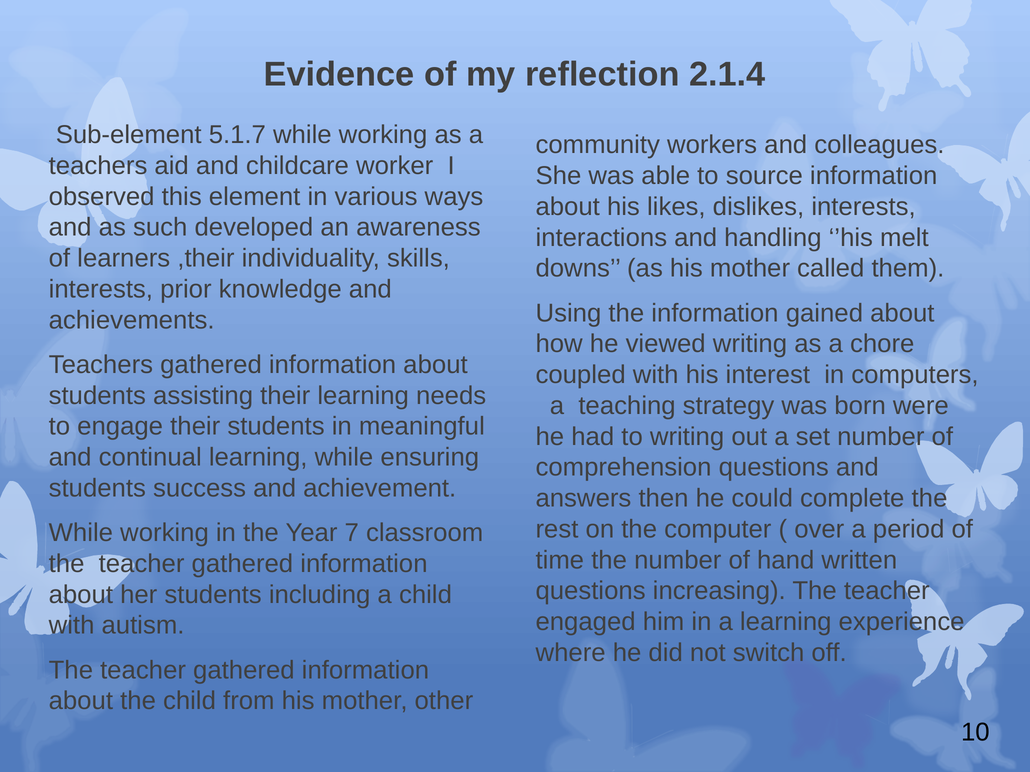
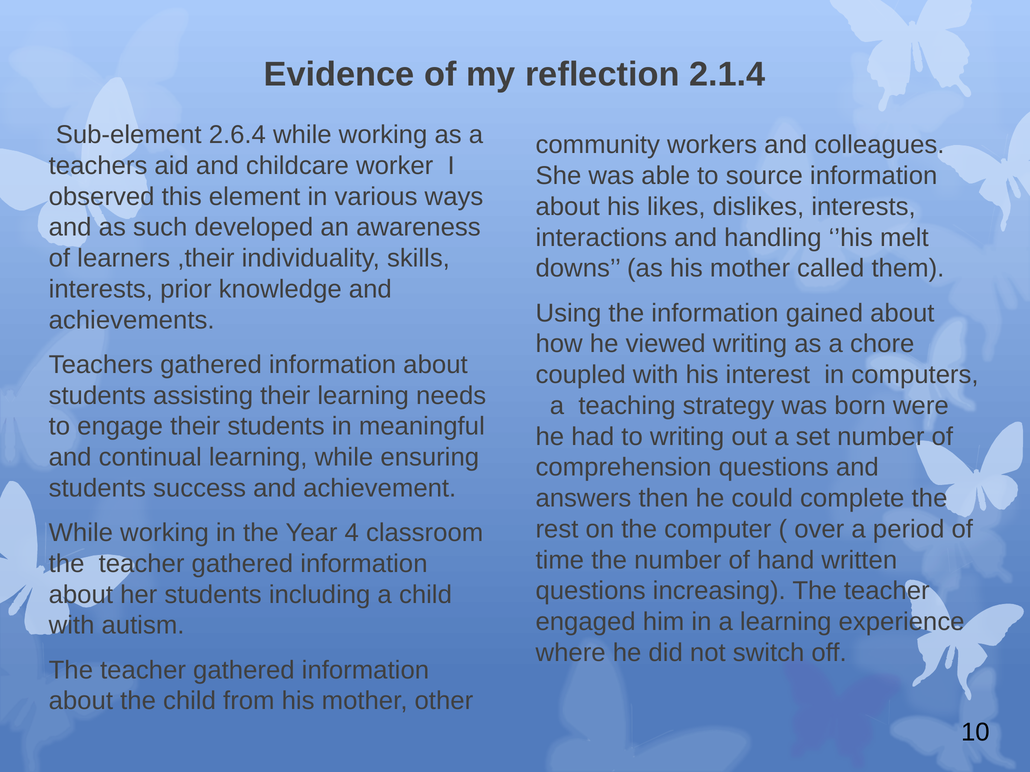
5.1.7: 5.1.7 -> 2.6.4 (237, 135)
7: 7 -> 4 (352, 533)
